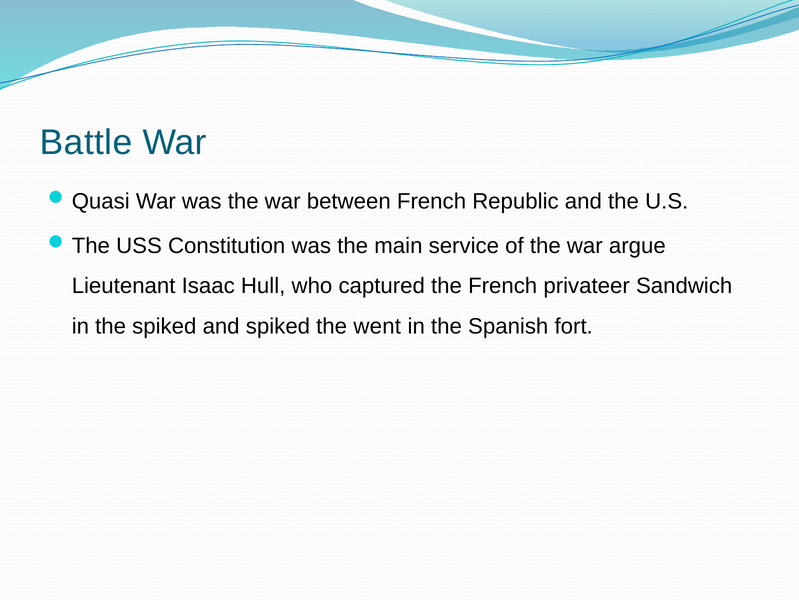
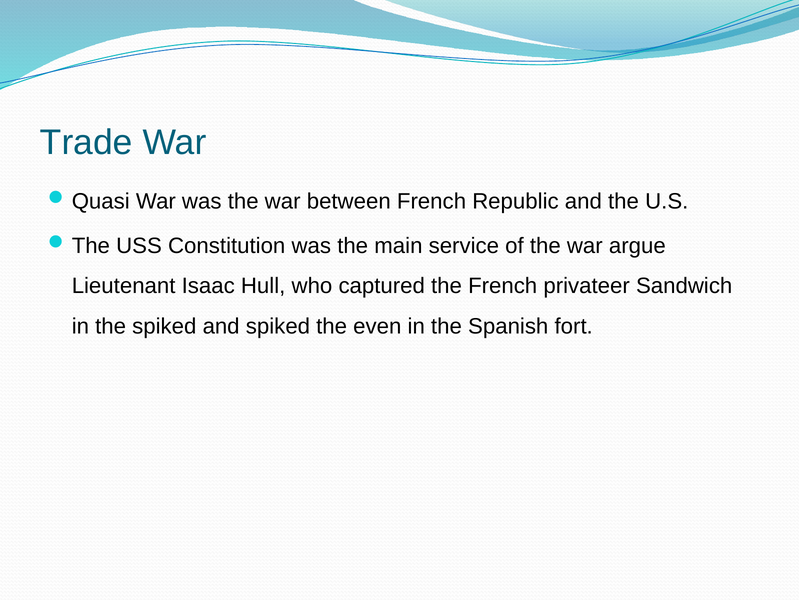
Battle: Battle -> Trade (86, 143)
went: went -> even (377, 326)
